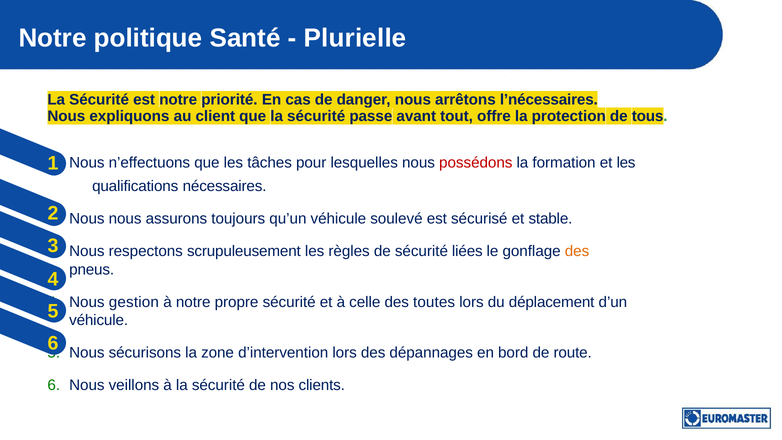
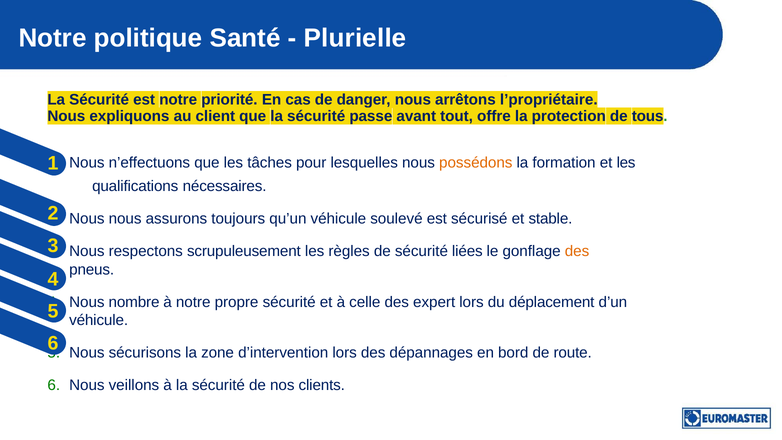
l’nécessaires: l’nécessaires -> l’propriétaire (549, 100)
possédons colour: red -> orange (476, 163)
gestion: gestion -> nombre (134, 302)
toutes: toutes -> expert (434, 302)
